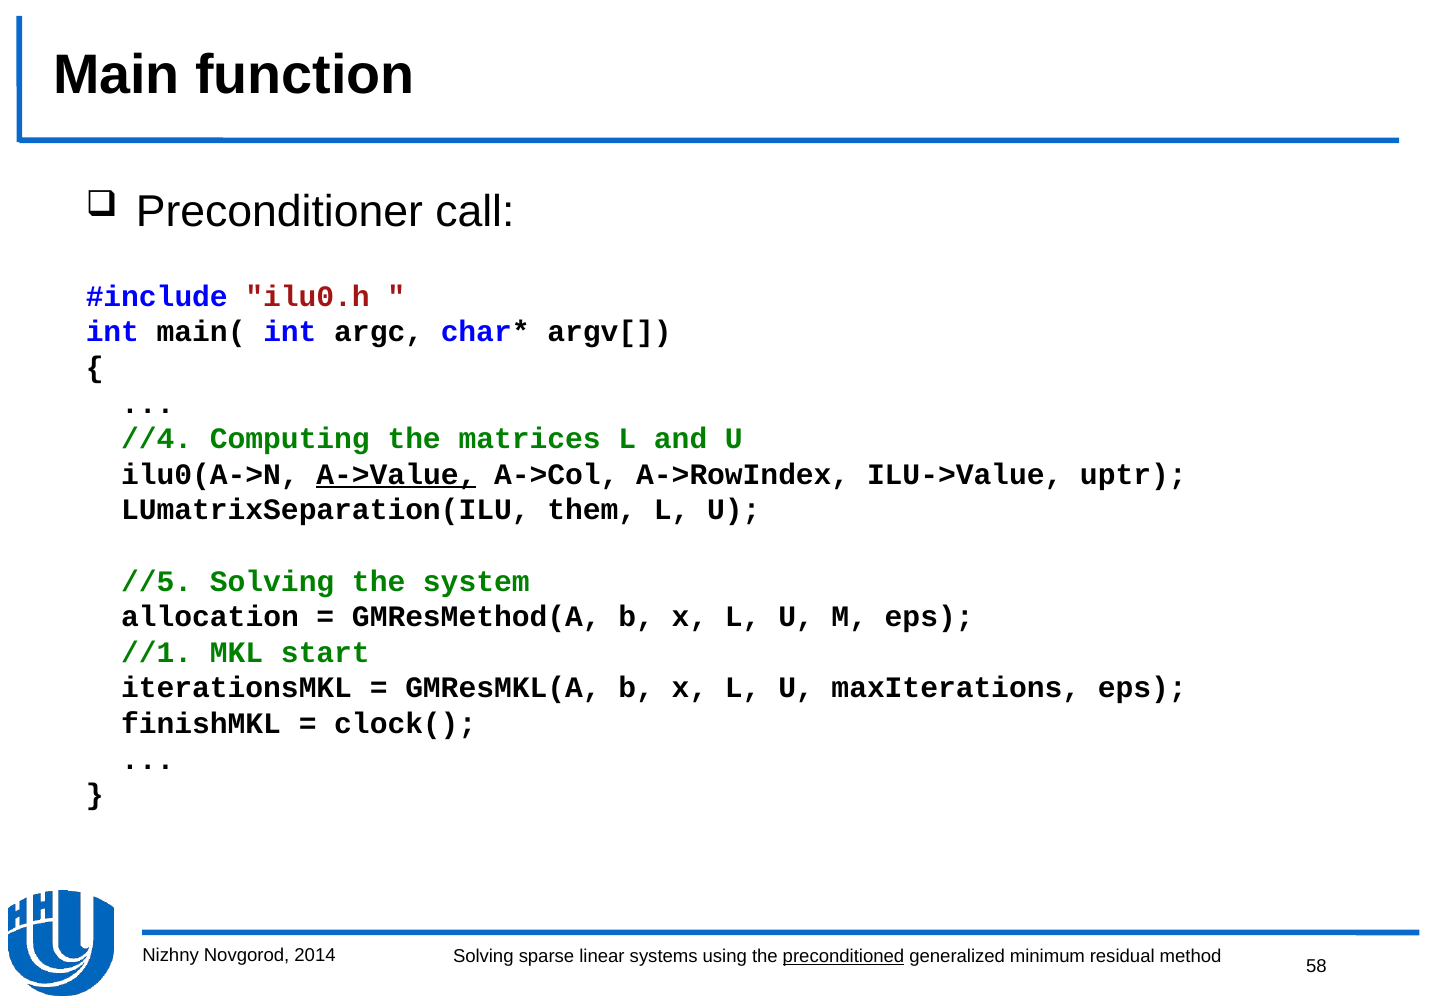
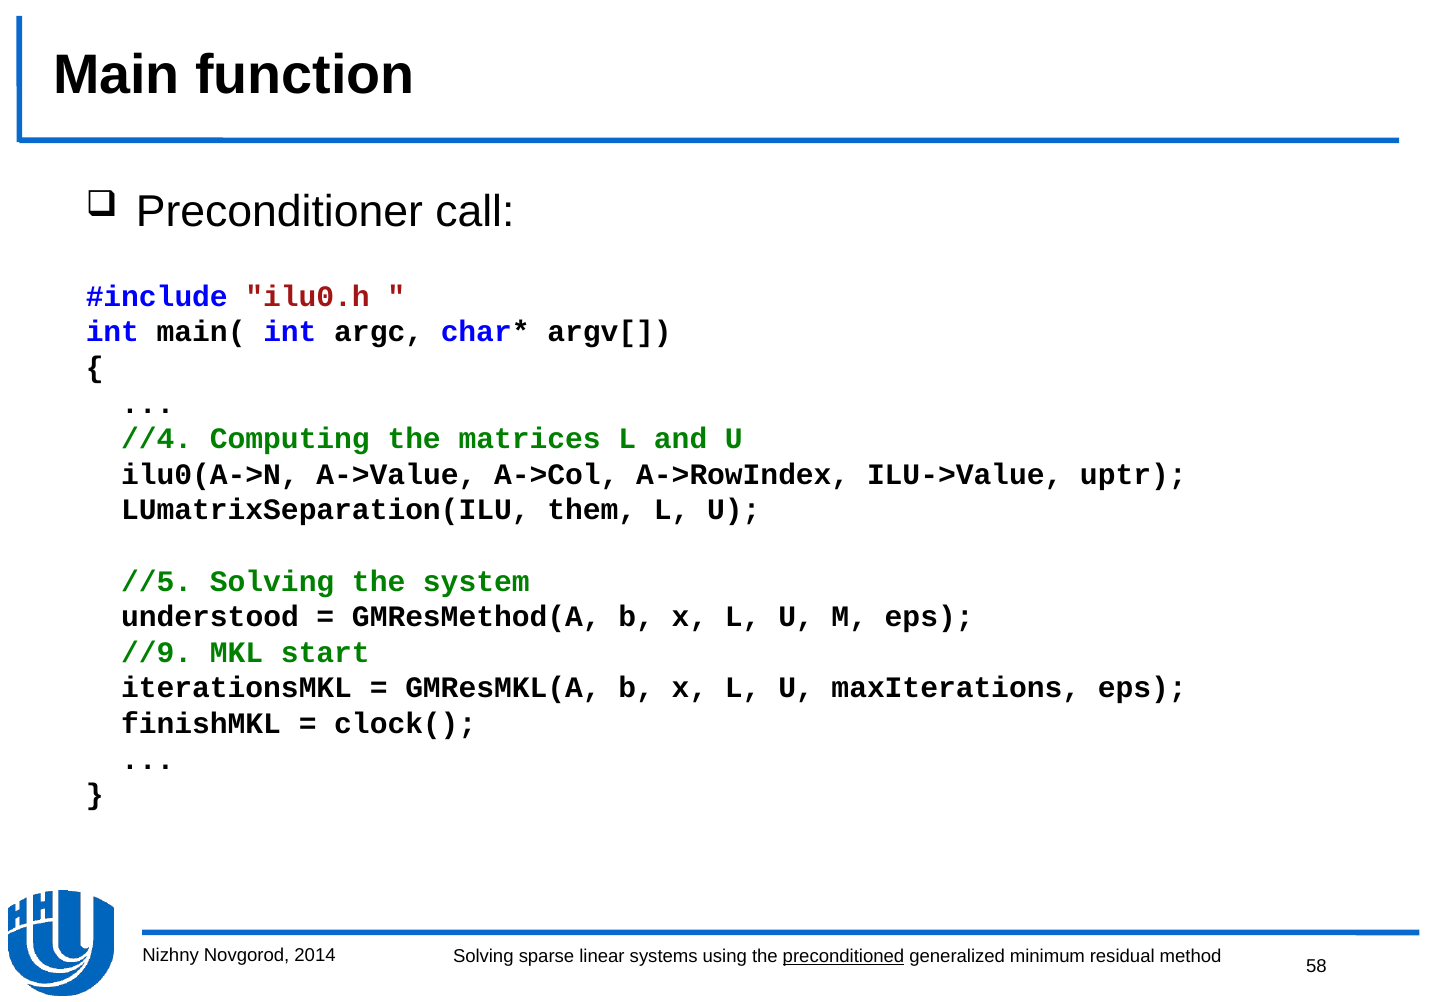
A->Value underline: present -> none (396, 475)
allocation: allocation -> understood (210, 617)
//1: //1 -> //9 (157, 653)
